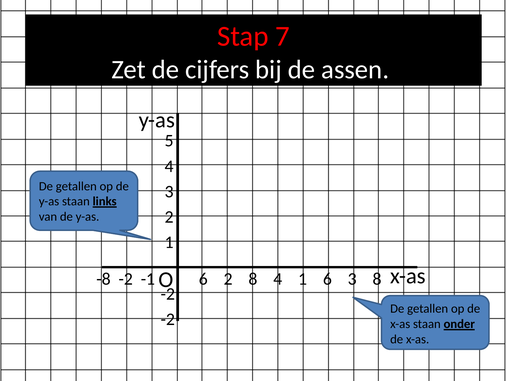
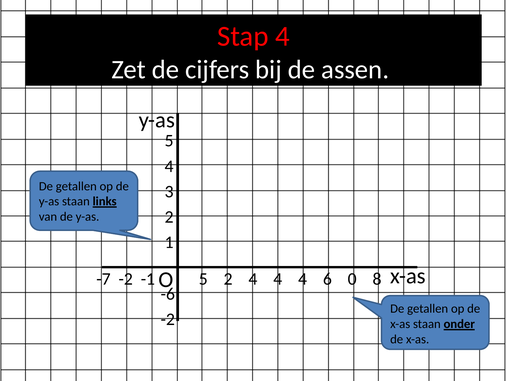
Stap 7: 7 -> 4 (282, 36)
-8: -8 -> -7 (103, 279)
-1 6: 6 -> 5 (203, 279)
2 8: 8 -> 4 (253, 279)
1: 1 -> 4 (303, 279)
6 3: 3 -> 0 (352, 279)
-2: -2 -> -6 (168, 293)
